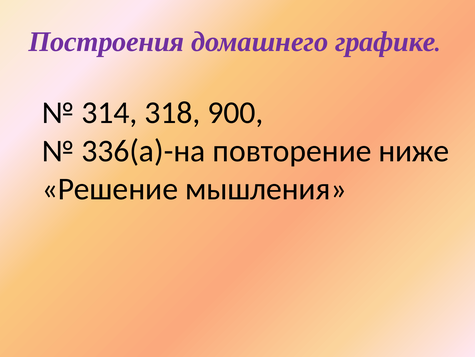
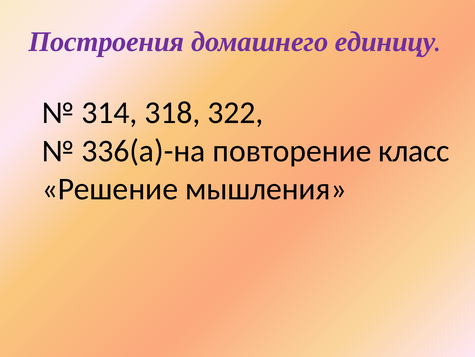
графике: графике -> единицу (385, 42)
900: 900 -> 322 (235, 113)
ниже: ниже -> класс (414, 151)
